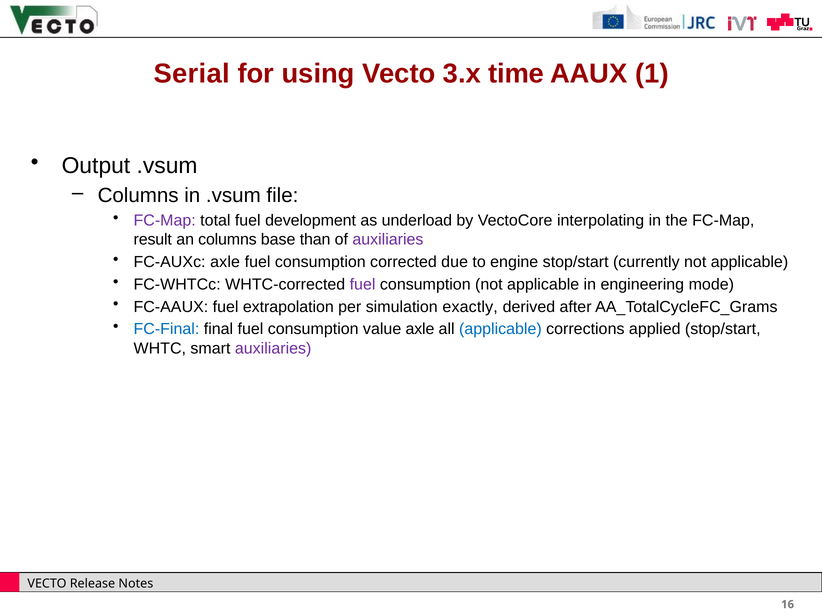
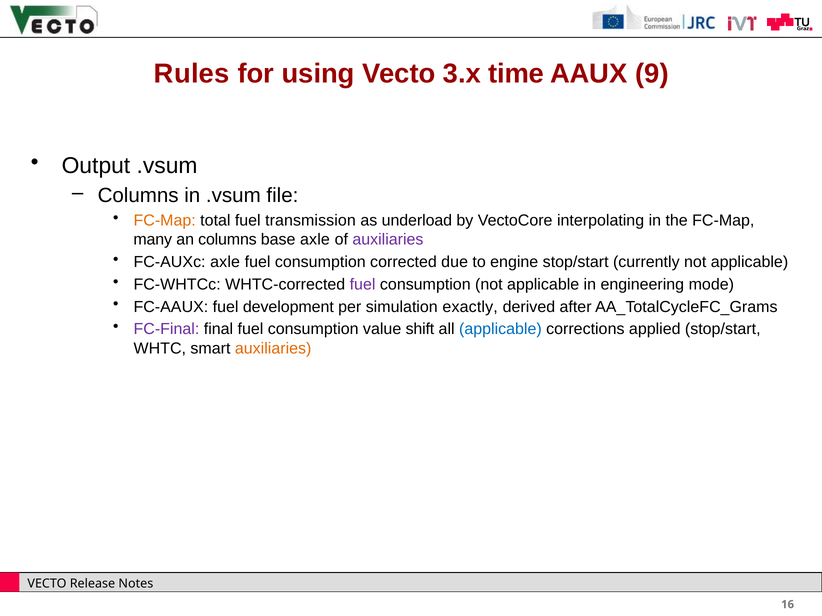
Serial: Serial -> Rules (192, 74)
1: 1 -> 9 (652, 74)
FC-Map colour: purple -> orange (165, 221)
development: development -> transmission (310, 221)
result: result -> many (153, 240)
base than: than -> axle (315, 240)
extrapolation: extrapolation -> development (288, 307)
FC-Final colour: blue -> purple (166, 329)
value axle: axle -> shift (420, 329)
auxiliaries colour: purple -> orange (273, 349)
